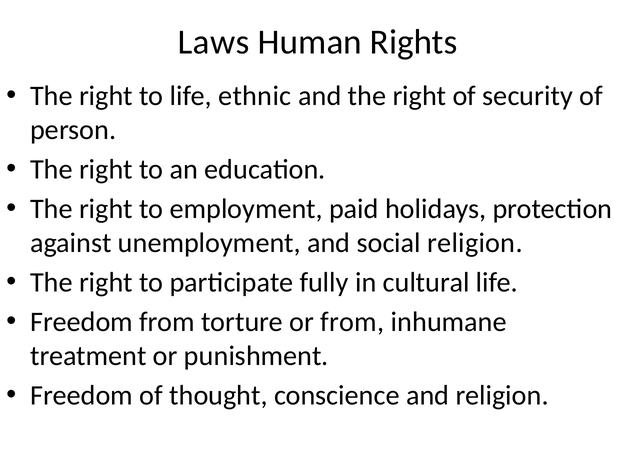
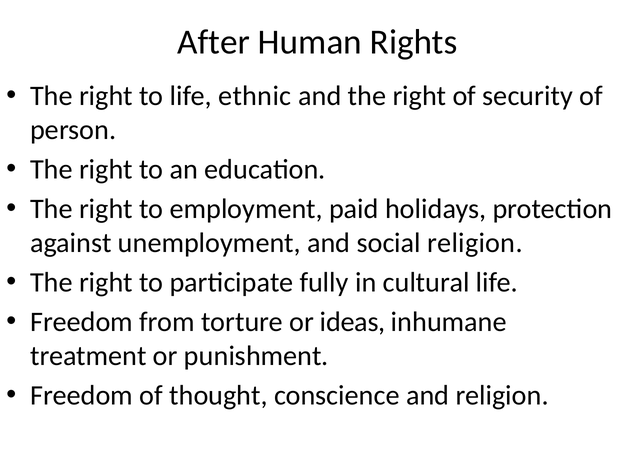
Laws: Laws -> After (214, 42)
or from: from -> ideas (353, 322)
